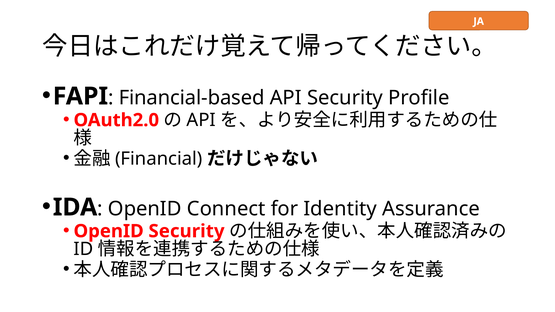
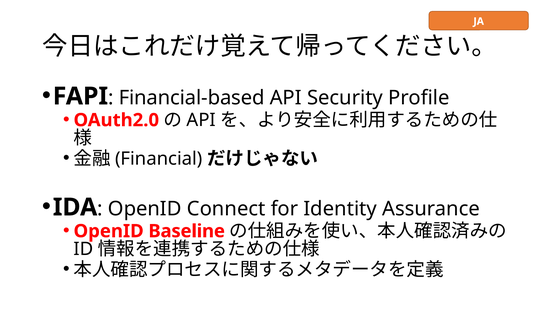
OpenID Security: Security -> Baseline (187, 231)
